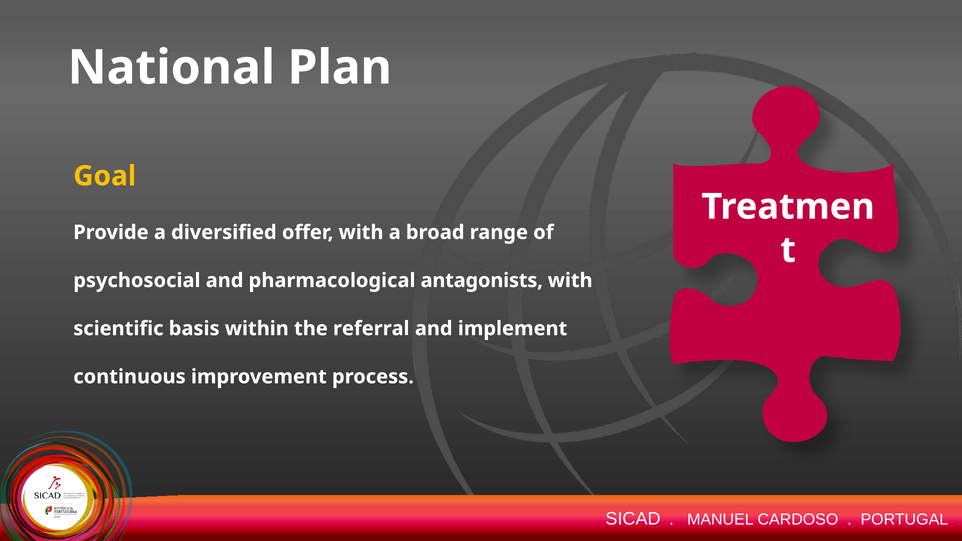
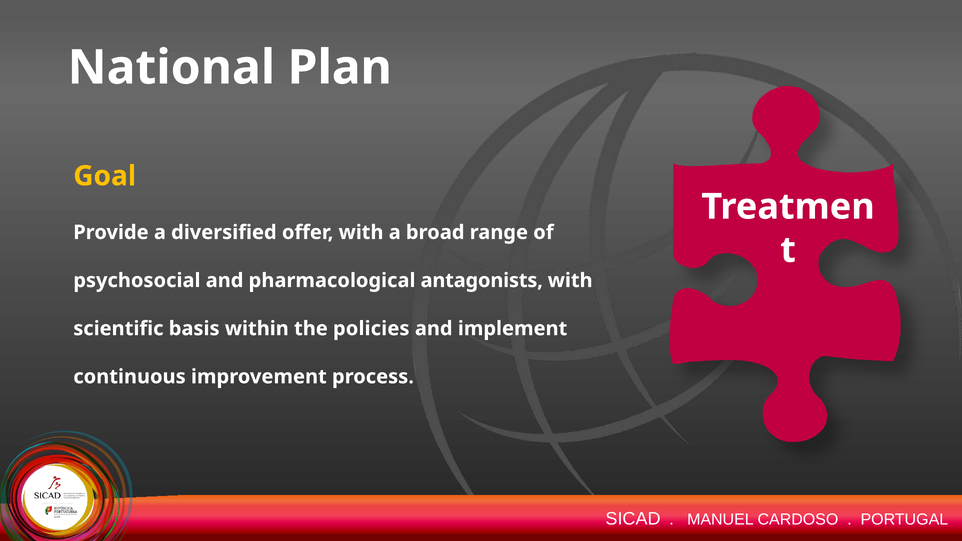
referral: referral -> policies (371, 329)
